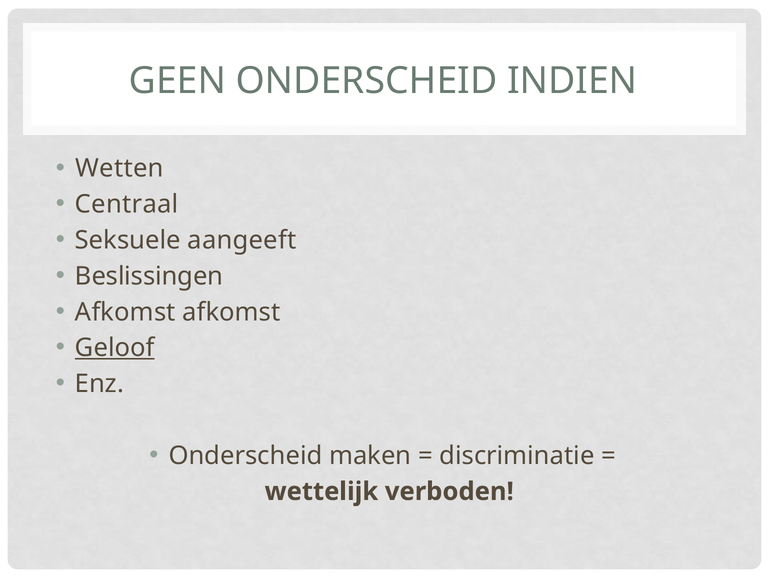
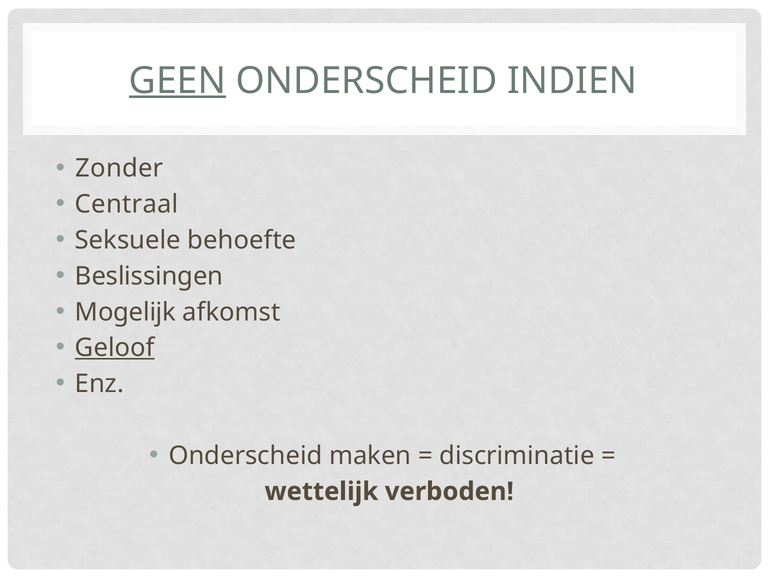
GEEN underline: none -> present (177, 81)
Wetten: Wetten -> Zonder (120, 168)
aangeeft: aangeeft -> behoefte (242, 240)
Afkomst: Afkomst -> Mogelijk (126, 312)
